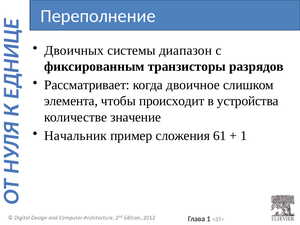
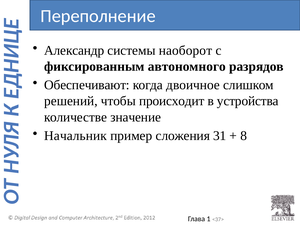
Двоичных: Двоичных -> Александр (74, 50)
диапазон: диапазон -> наоборот (185, 50)
транзисторы: транзисторы -> автономного (187, 66)
Рассматривает: Рассматривает -> Обеспечивают (87, 85)
элемента: элемента -> решений (71, 101)
61: 61 -> 31 (220, 136)
1: 1 -> 8 (244, 136)
